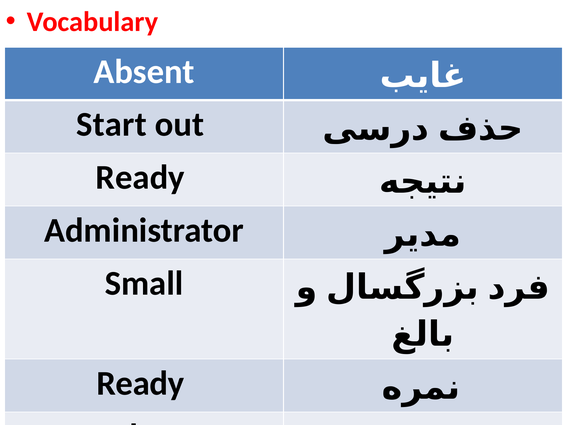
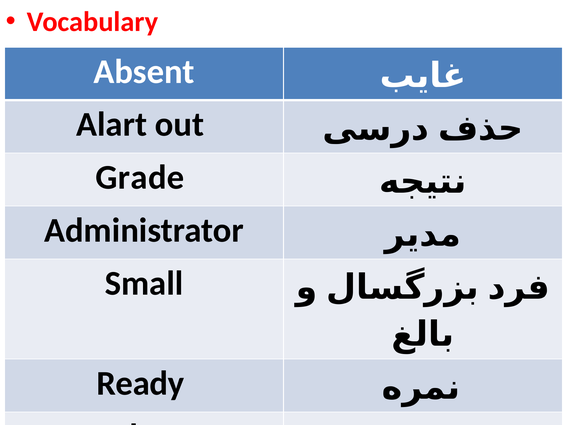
Start: Start -> Alart (112, 125)
Ready: Ready -> Grade (140, 178)
